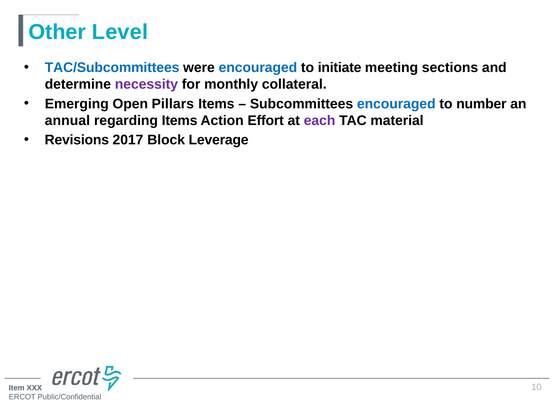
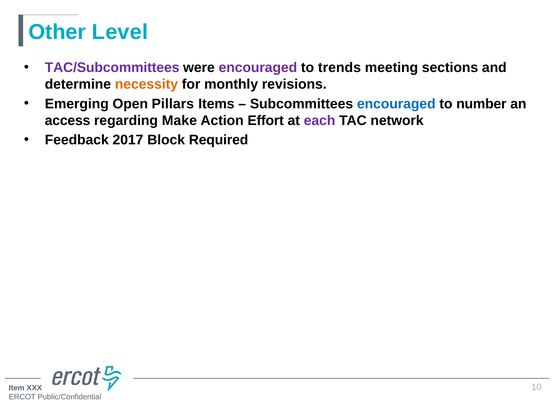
TAC/Subcommittees colour: blue -> purple (112, 68)
encouraged colour: blue -> purple (258, 68)
initiate: initiate -> trends (339, 68)
necessity colour: purple -> orange (146, 84)
collateral: collateral -> revisions (294, 84)
annual: annual -> access (68, 120)
regarding Items: Items -> Make (179, 120)
material: material -> network (397, 120)
Revisions: Revisions -> Feedback (77, 140)
Leverage: Leverage -> Required (219, 140)
